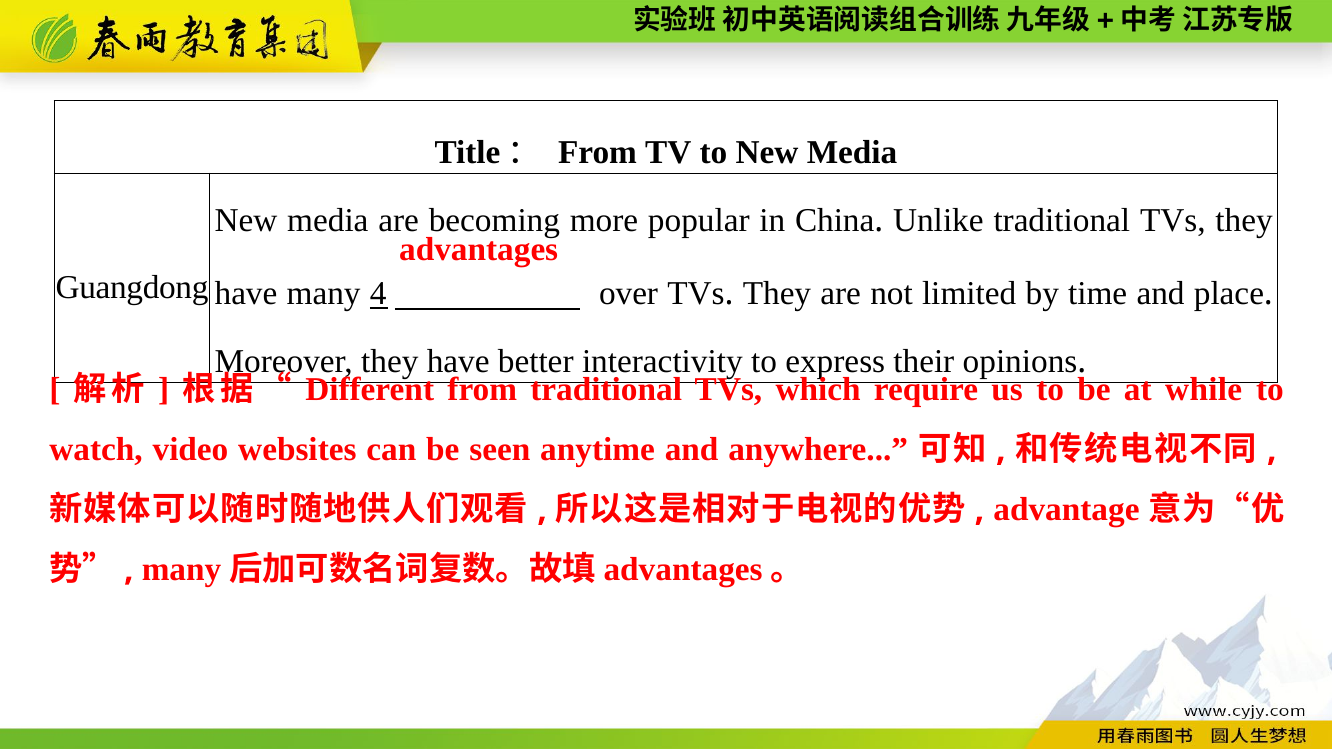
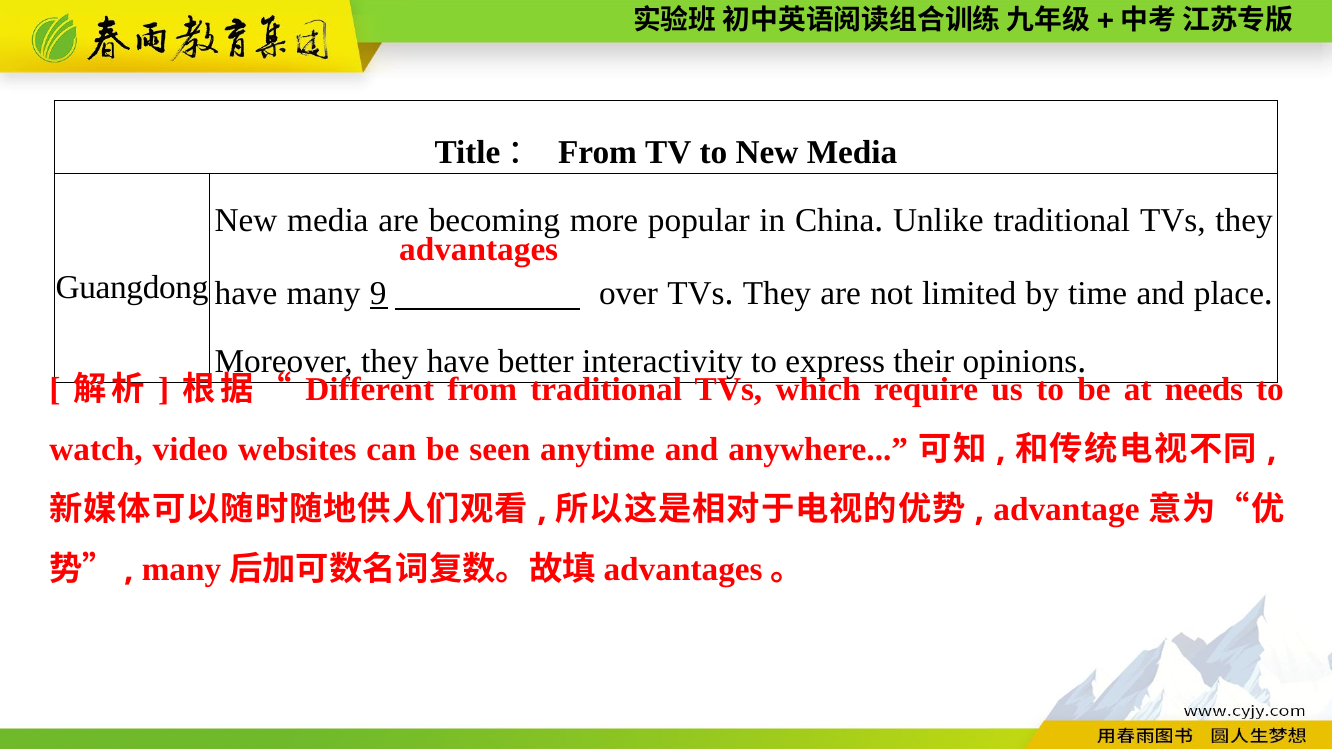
4: 4 -> 9 (378, 293)
while: while -> needs (1204, 390)
